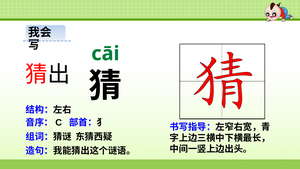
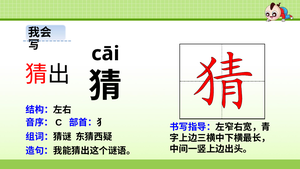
cāi colour: green -> black (105, 54)
